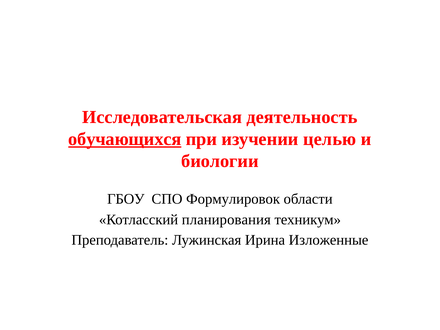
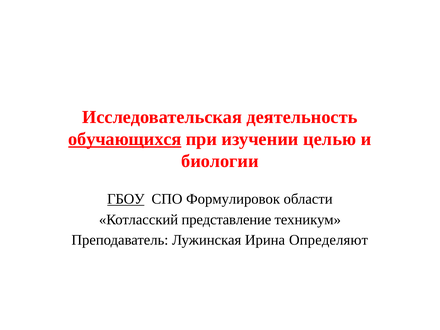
ГБОУ underline: none -> present (126, 199)
планирования: планирования -> представление (226, 220)
Изложенные: Изложенные -> Определяют (328, 240)
